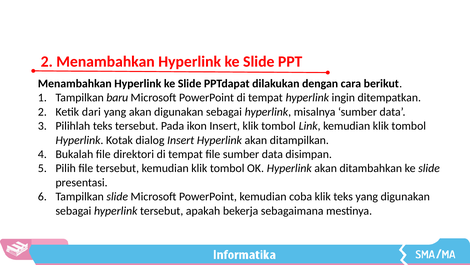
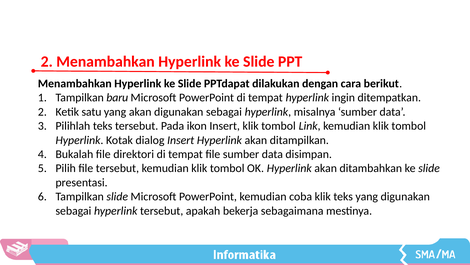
dari: dari -> satu (91, 112)
